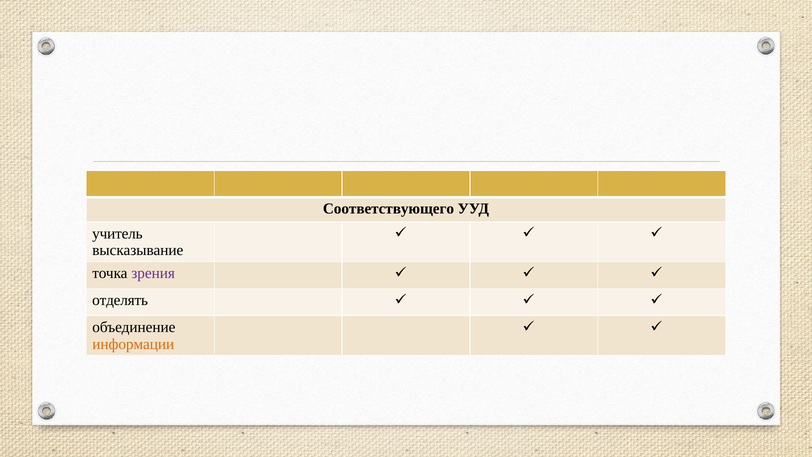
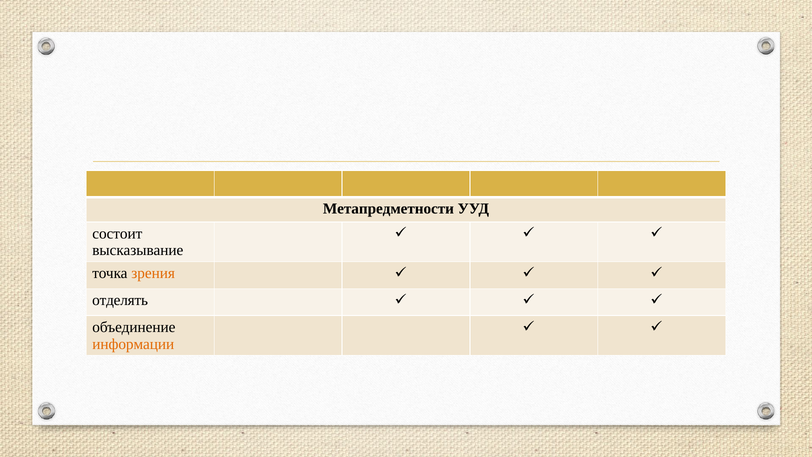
Соответствующего: Соответствующего -> Метапредметности (388, 209)
учитель: учитель -> состоит (117, 233)
зрения colour: purple -> orange (153, 273)
